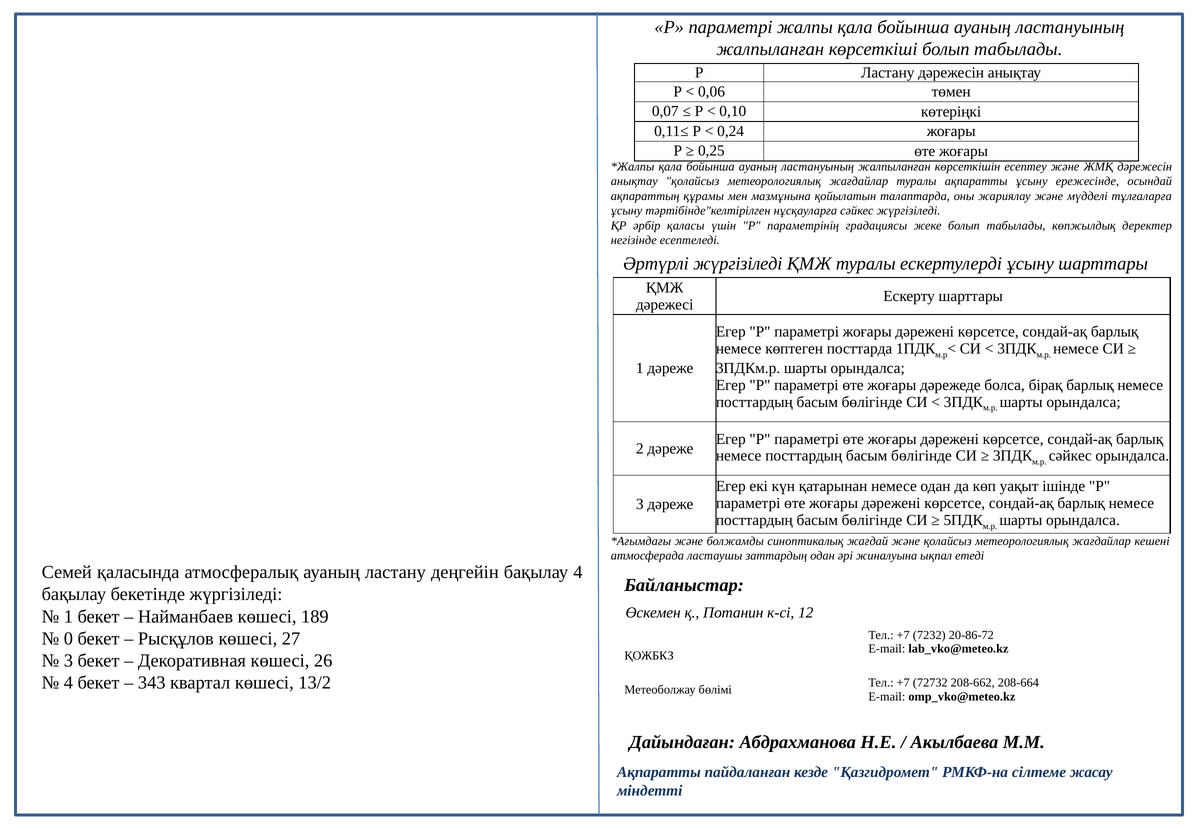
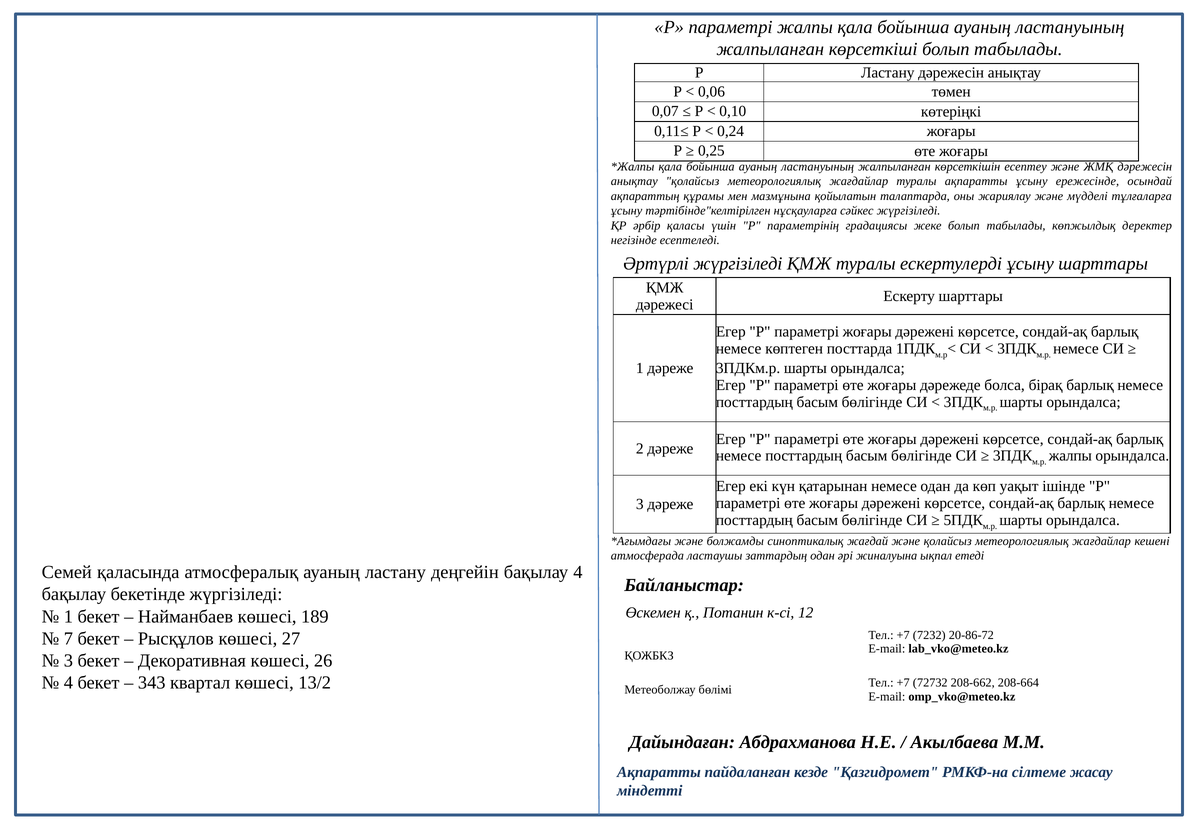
сәйкес: сәйкес -> жалпы (1070, 456)
0: 0 -> 7 (68, 639)
